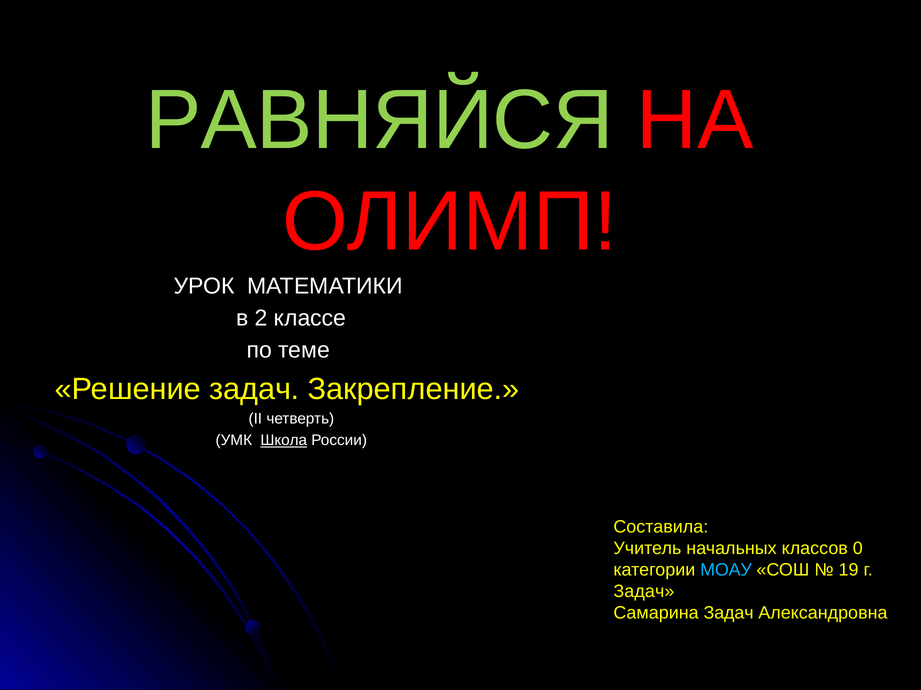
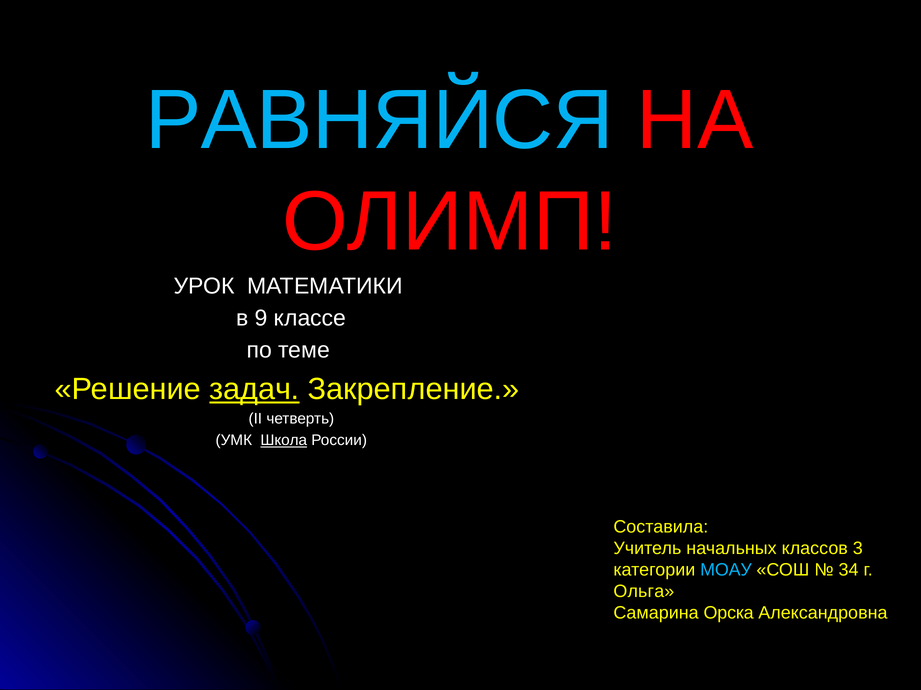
РАВНЯЙСЯ colour: light green -> light blue (380, 121)
2: 2 -> 9 (261, 318)
задач underline: none -> present (254, 390)
0: 0 -> 3 (858, 549)
19: 19 -> 34 (849, 570)
Задач: Задач -> Ольга (644, 592)
Самарина Задач: Задач -> Орска (729, 613)
